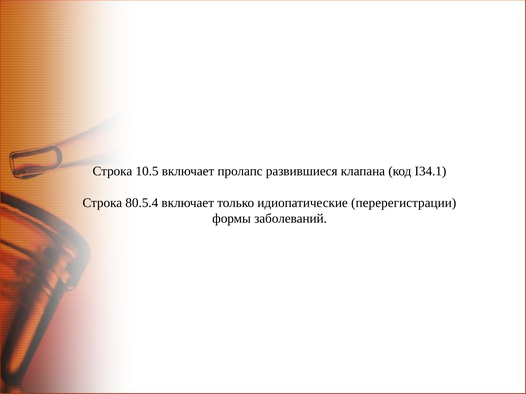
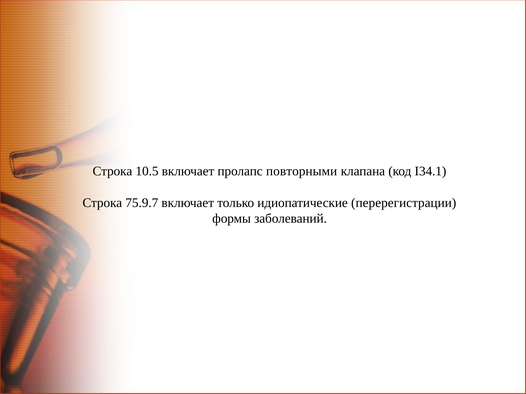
развившиеся: развившиеся -> повторными (302, 171)
80.5.4: 80.5.4 -> 75.9.7 (142, 203)
